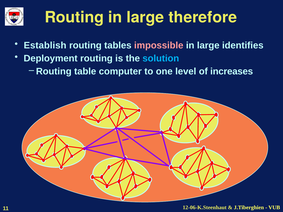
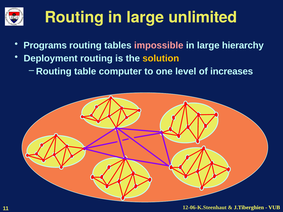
therefore: therefore -> unlimited (203, 17)
Establish: Establish -> Programs (45, 45)
identifies: identifies -> hierarchy (243, 45)
solution colour: light blue -> yellow (161, 58)
